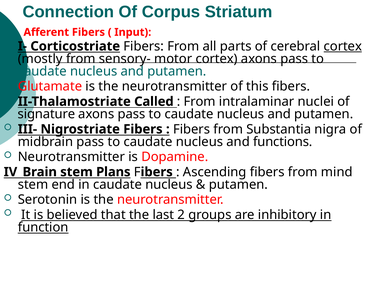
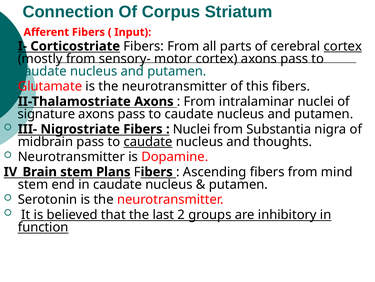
II-Thalamostriate Called: Called -> Axons (154, 101)
Fibers: Fibers -> Nuclei (192, 129)
caudate underline: none -> present (148, 141)
functions: functions -> thoughts (283, 141)
